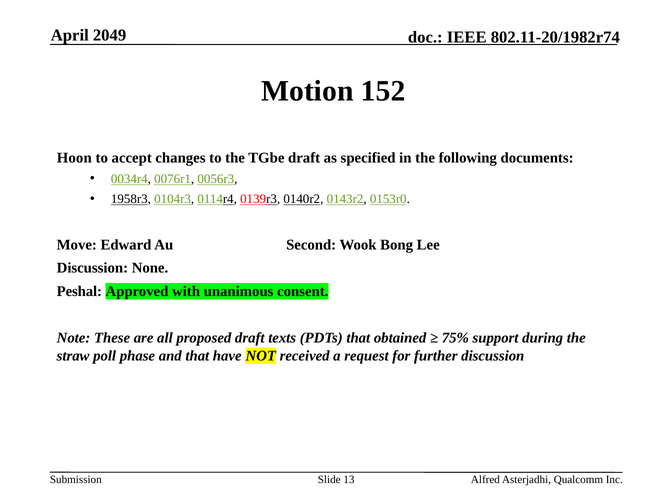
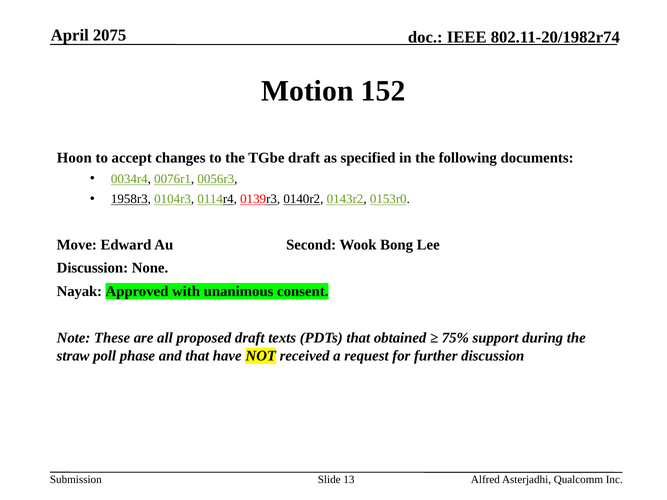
2049: 2049 -> 2075 (110, 35)
Peshal: Peshal -> Nayak (79, 292)
